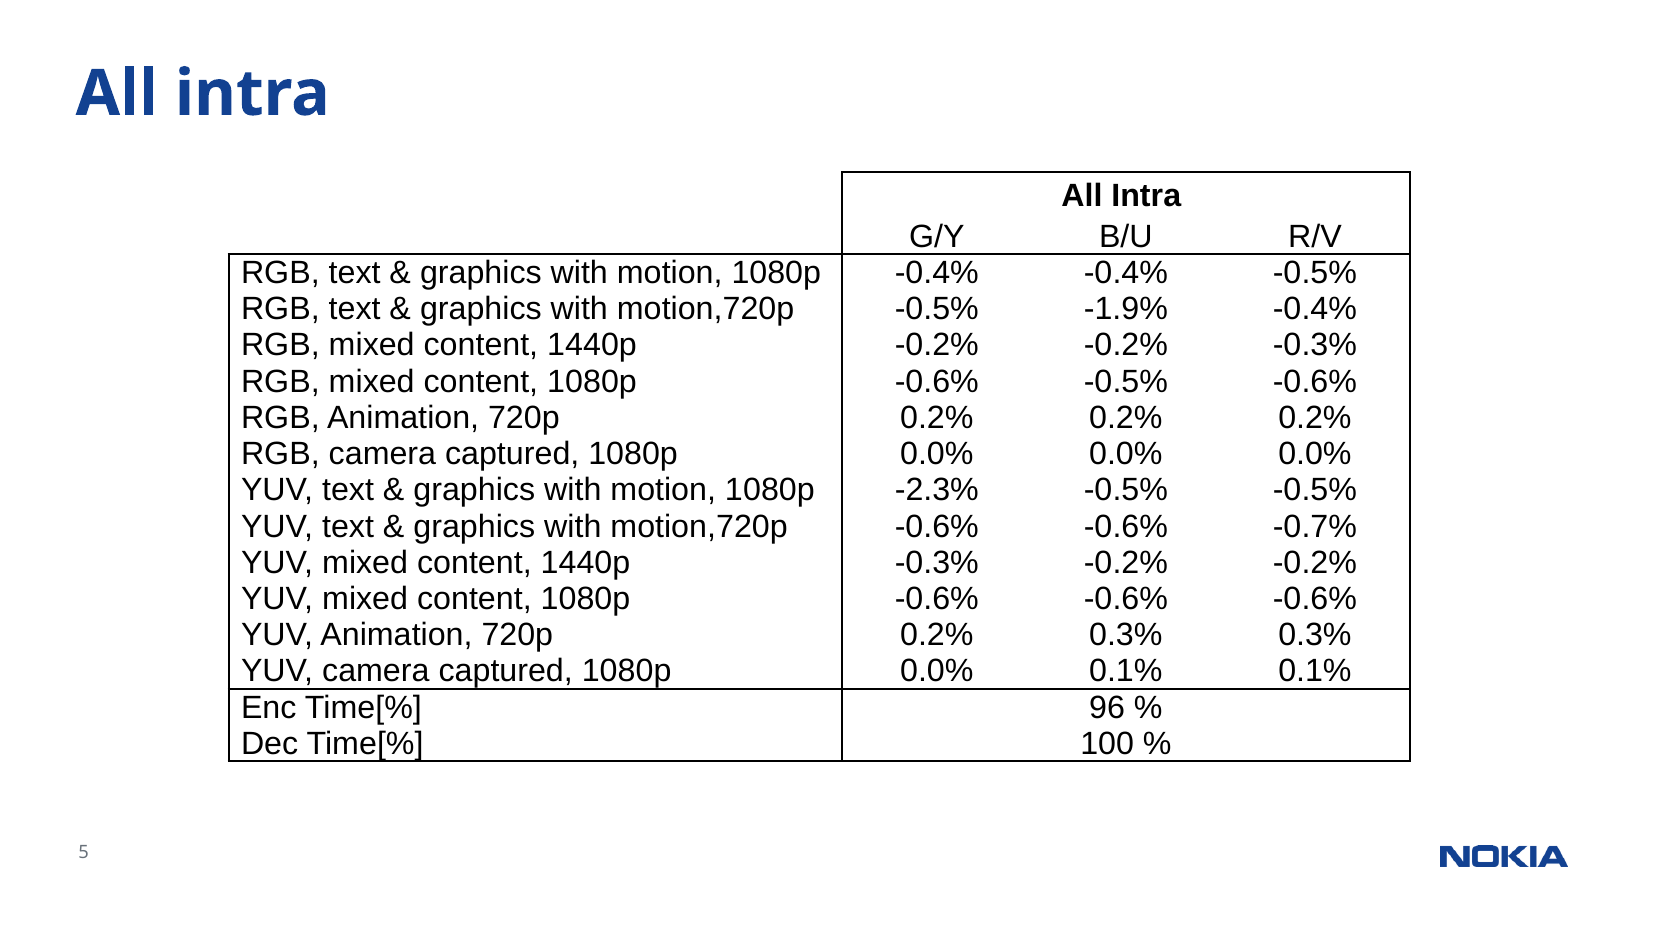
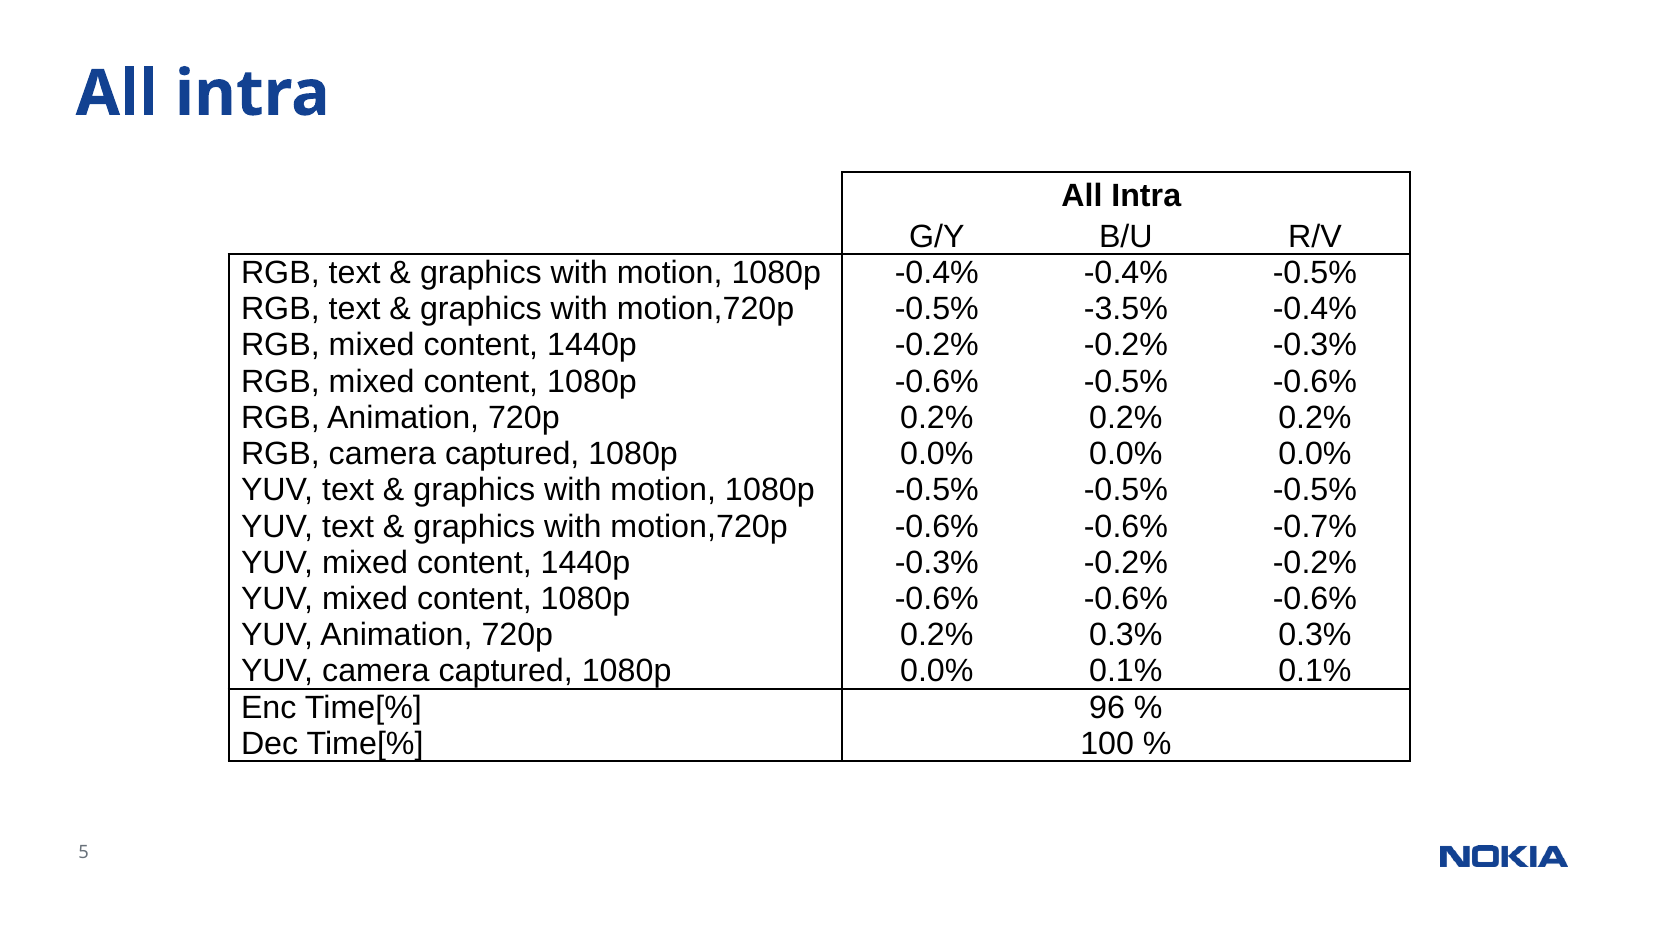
-1.9%: -1.9% -> -3.5% (1126, 309)
1080p -2.3%: -2.3% -> -0.5% (937, 490)
